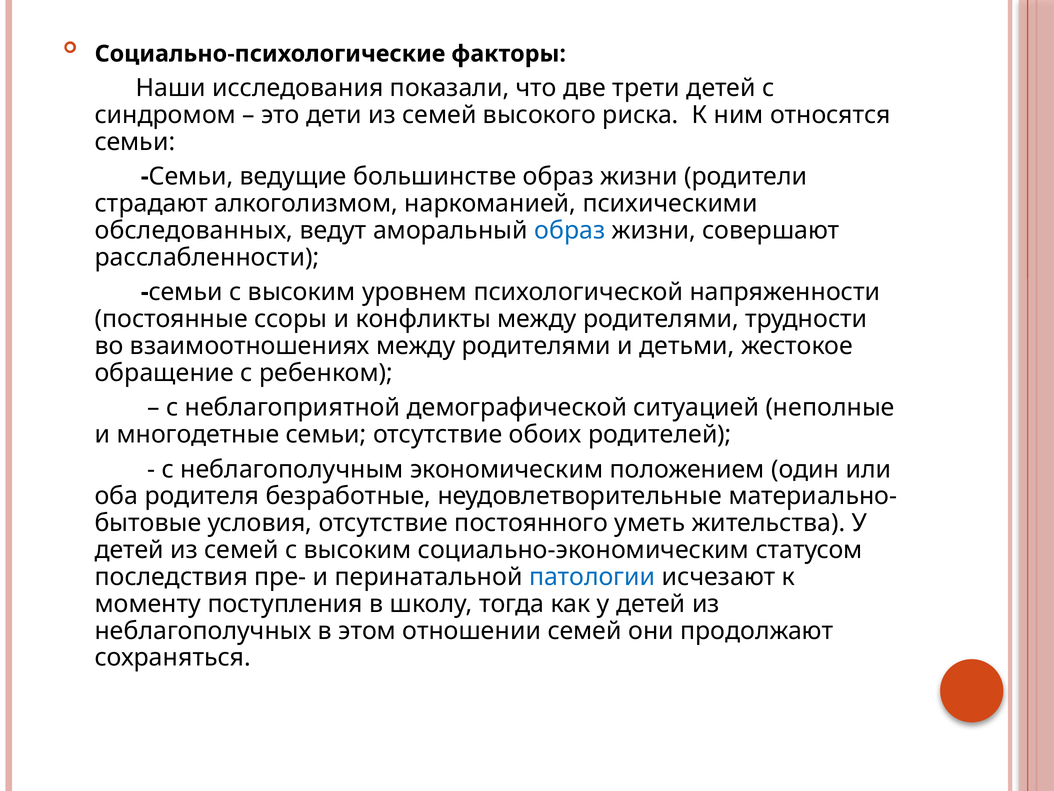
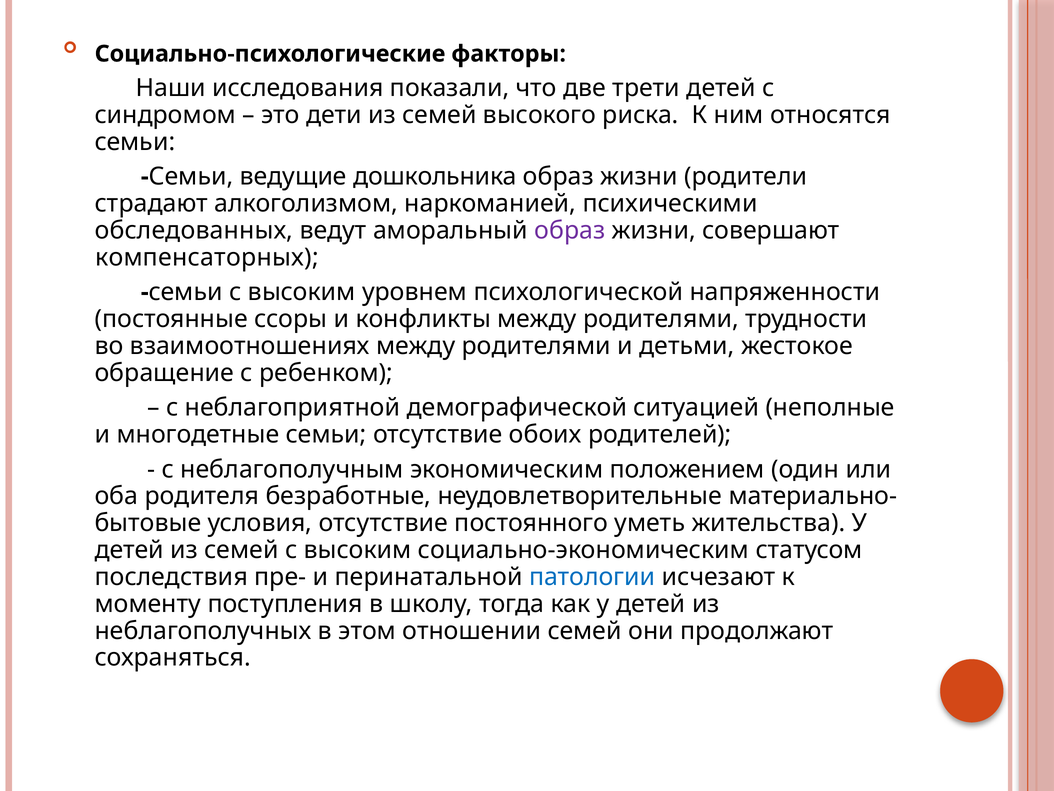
большинстве: большинстве -> дошкольника (435, 177)
образ colour: blue -> purple (570, 230)
расслабленности: расслабленности -> компенсаторных (207, 257)
